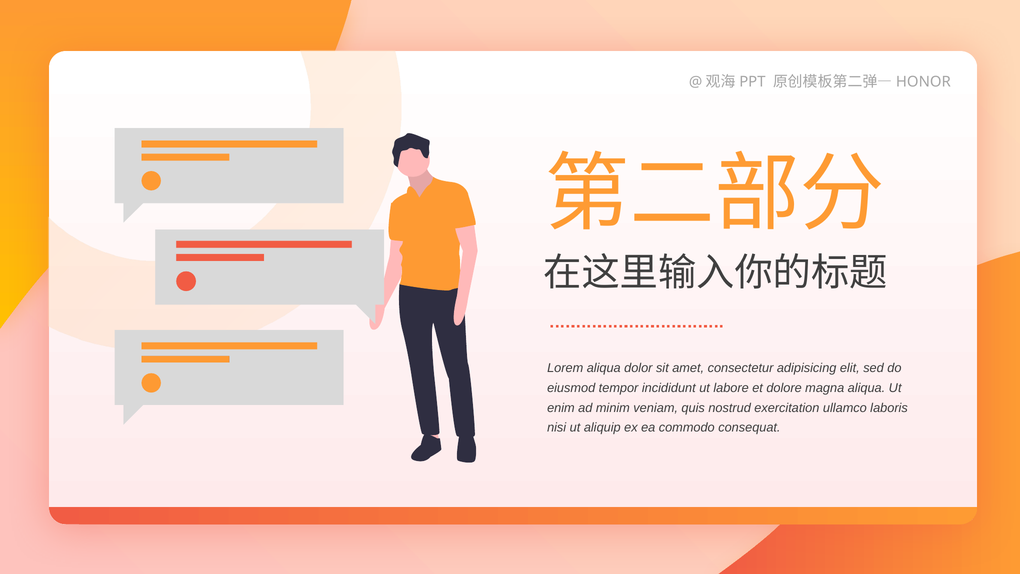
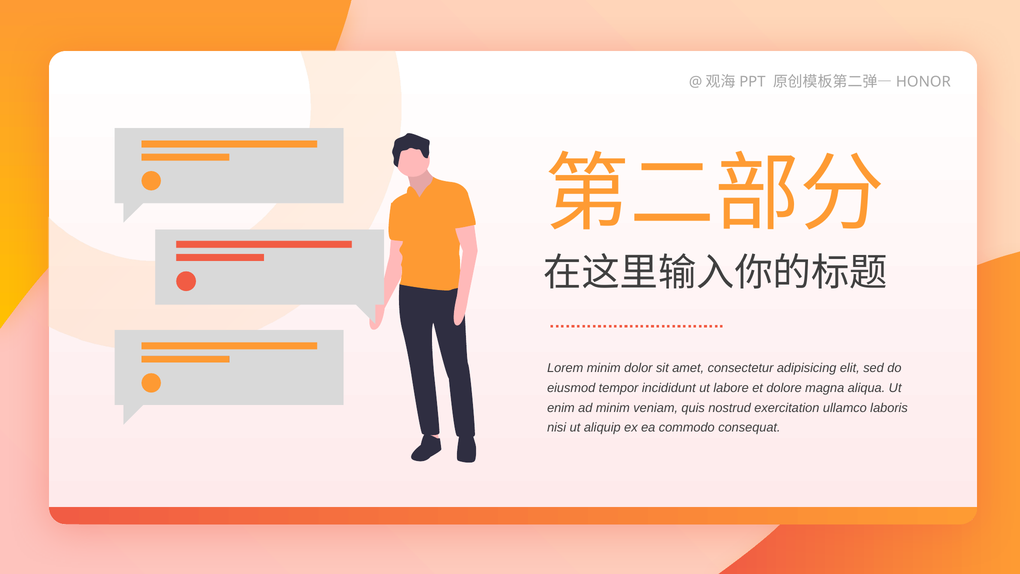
Lorem aliqua: aliqua -> minim (604, 368)
